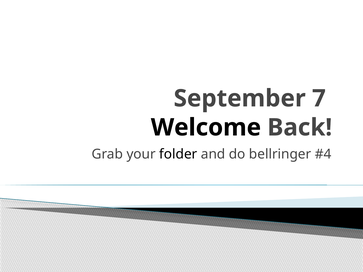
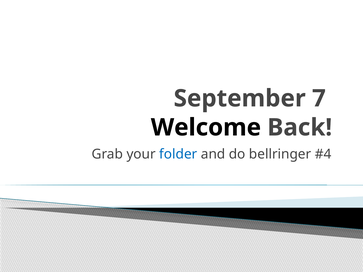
folder colour: black -> blue (178, 154)
